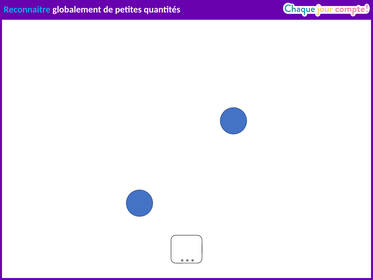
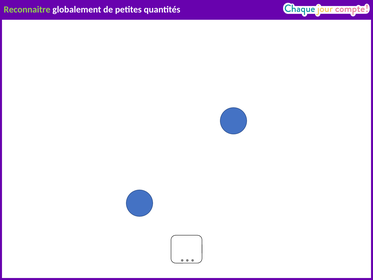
Reconnaitre colour: light blue -> light green (27, 10)
